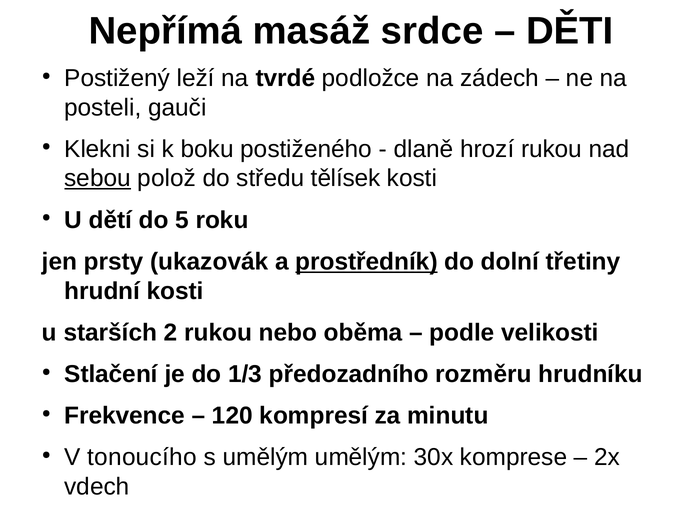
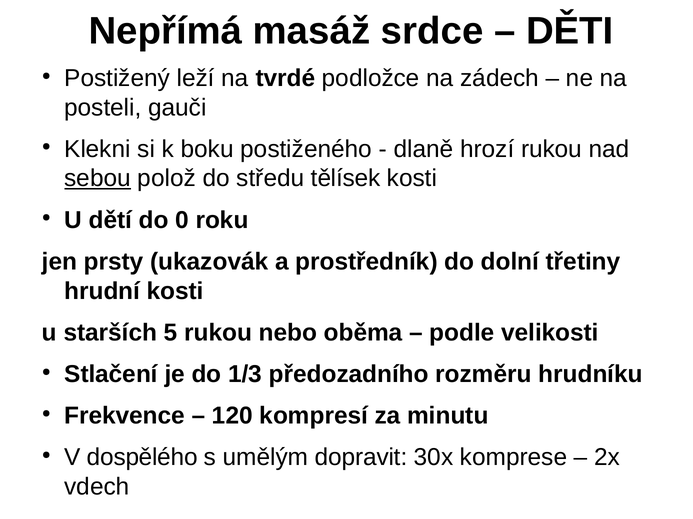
5: 5 -> 0 (182, 220)
prostředník underline: present -> none (367, 262)
2: 2 -> 5 (171, 333)
tonoucího: tonoucího -> dospělého (142, 458)
umělým umělým: umělým -> dopravit (361, 458)
